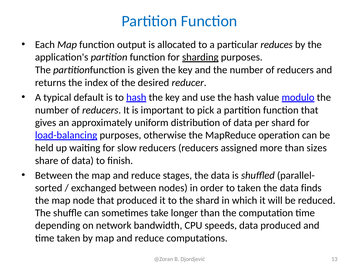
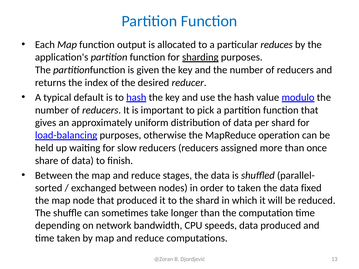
sizes: sizes -> once (317, 148)
finds: finds -> fixed (311, 188)
